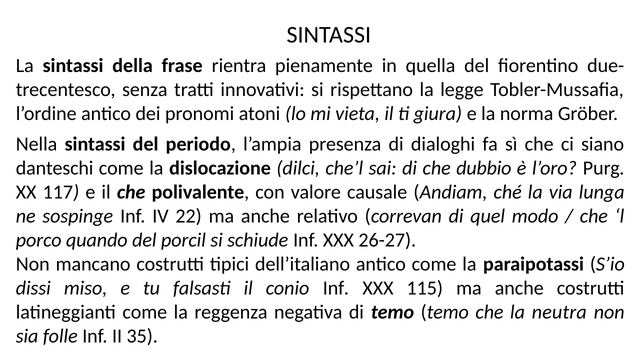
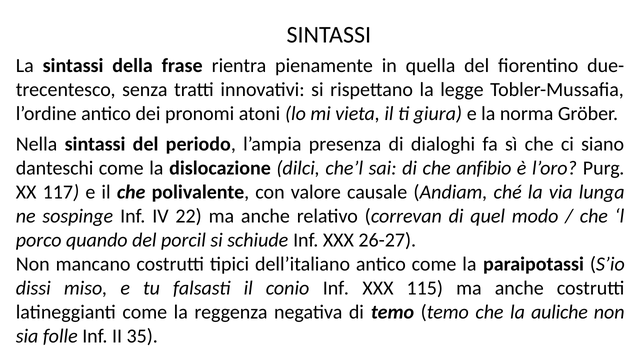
dubbio: dubbio -> anfibio (484, 168)
neutra: neutra -> auliche (559, 312)
